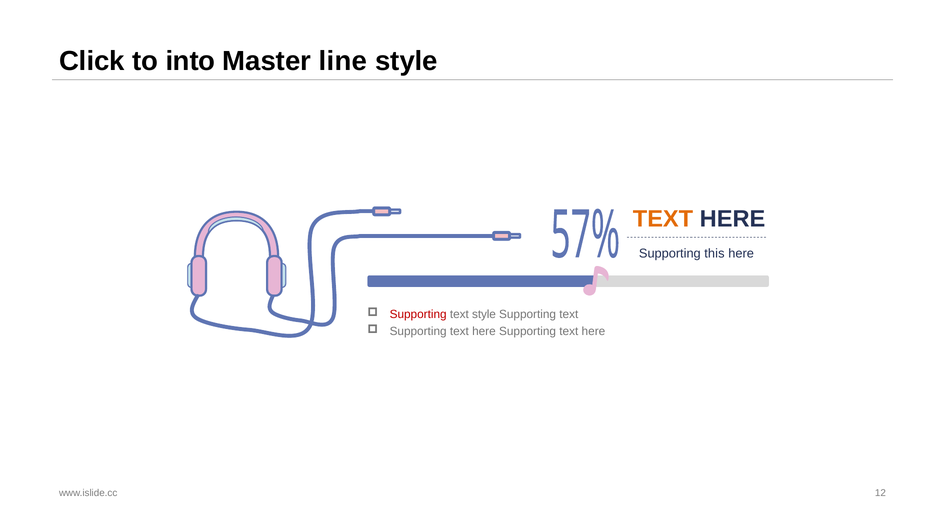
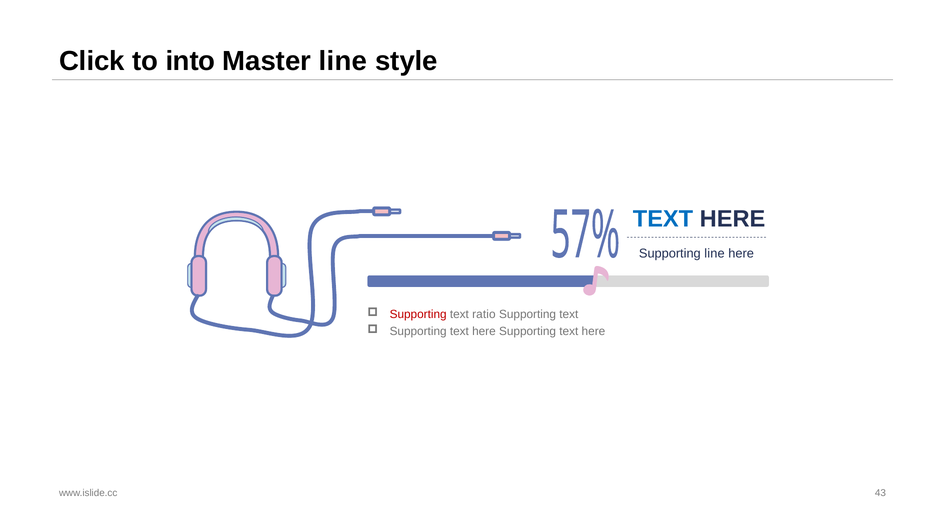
TEXT colour: orange -> blue (663, 219)
Supporting this: this -> line (714, 253)
text style: style -> ratio (484, 314)
12: 12 -> 43 (880, 492)
